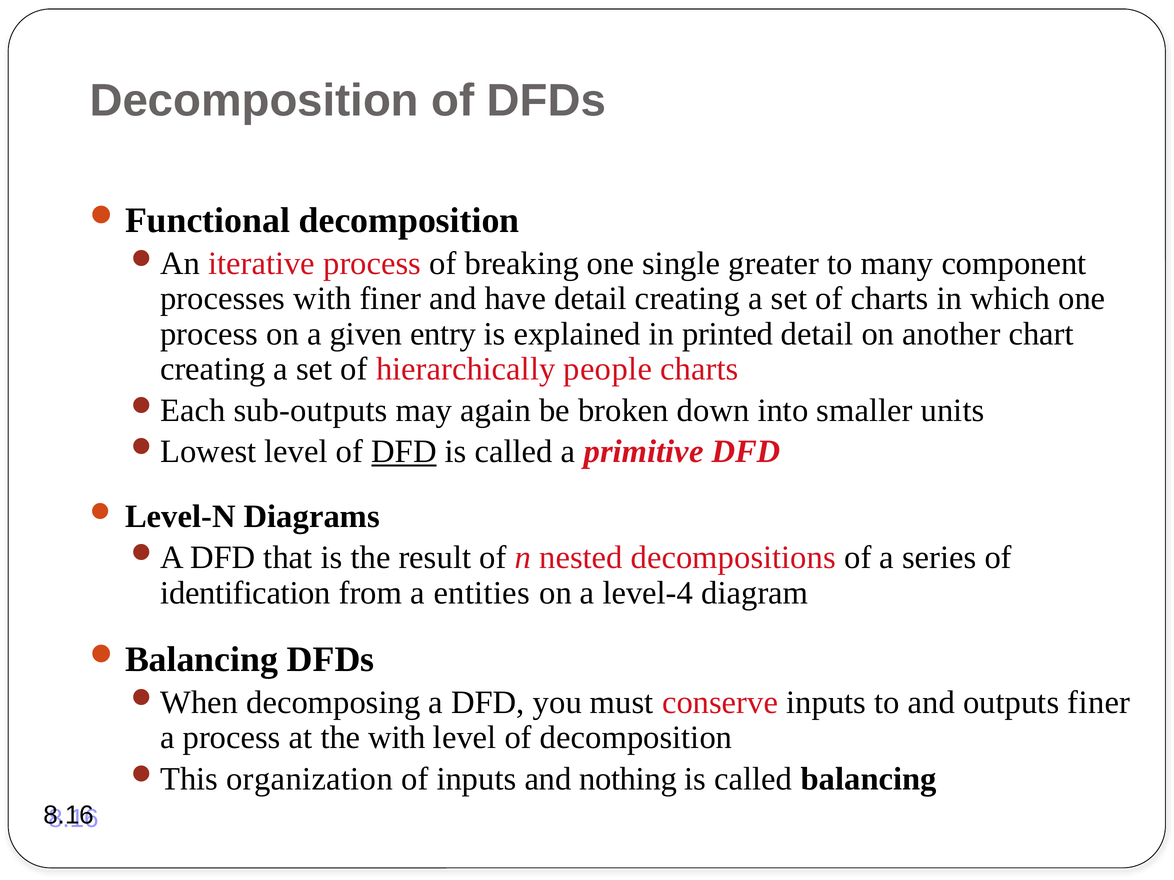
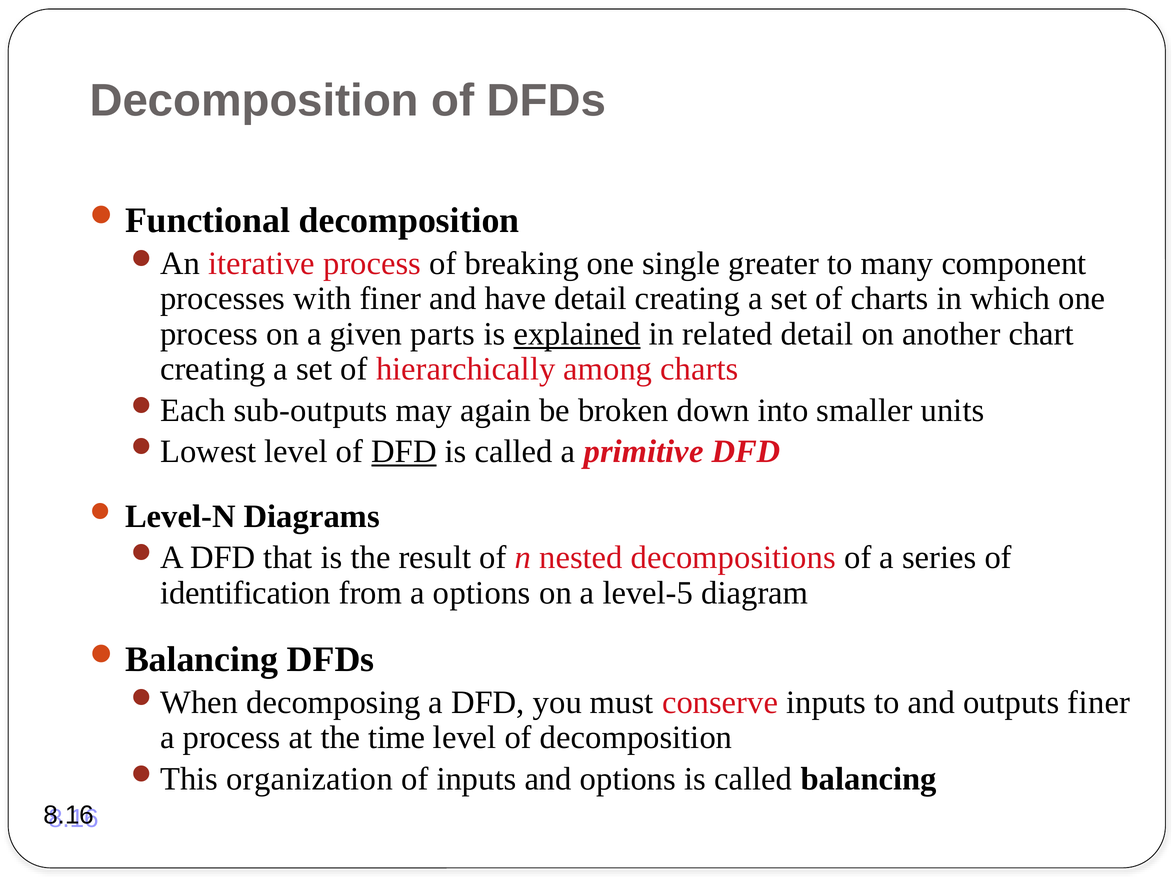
entry: entry -> parts (443, 334)
explained underline: none -> present (577, 334)
printed: printed -> related (727, 334)
people: people -> among (608, 369)
a entities: entities -> options (482, 593)
level-4: level-4 -> level-5 (648, 593)
the with: with -> time (397, 738)
and nothing: nothing -> options (628, 779)
